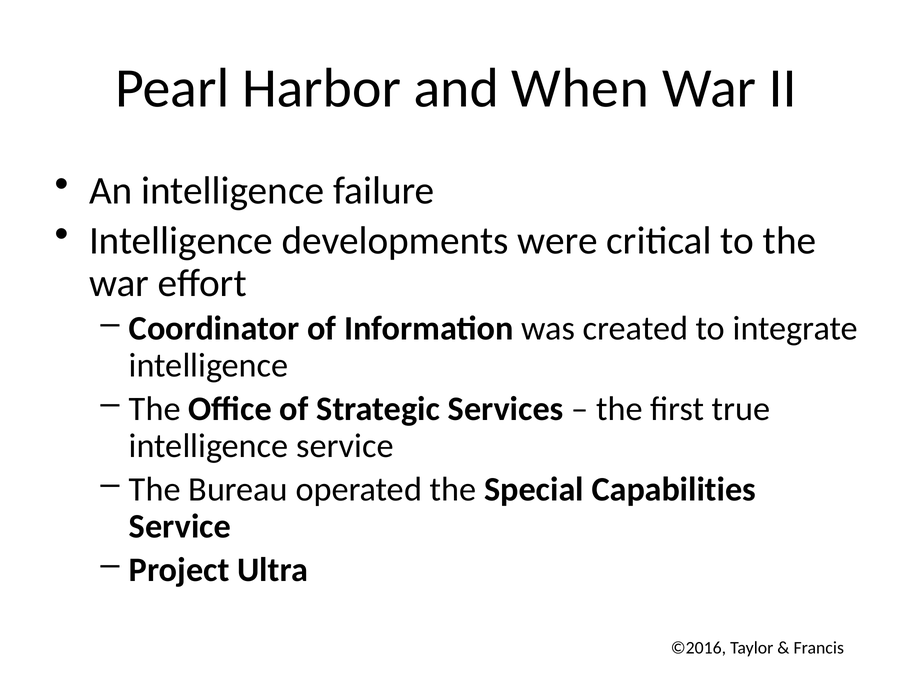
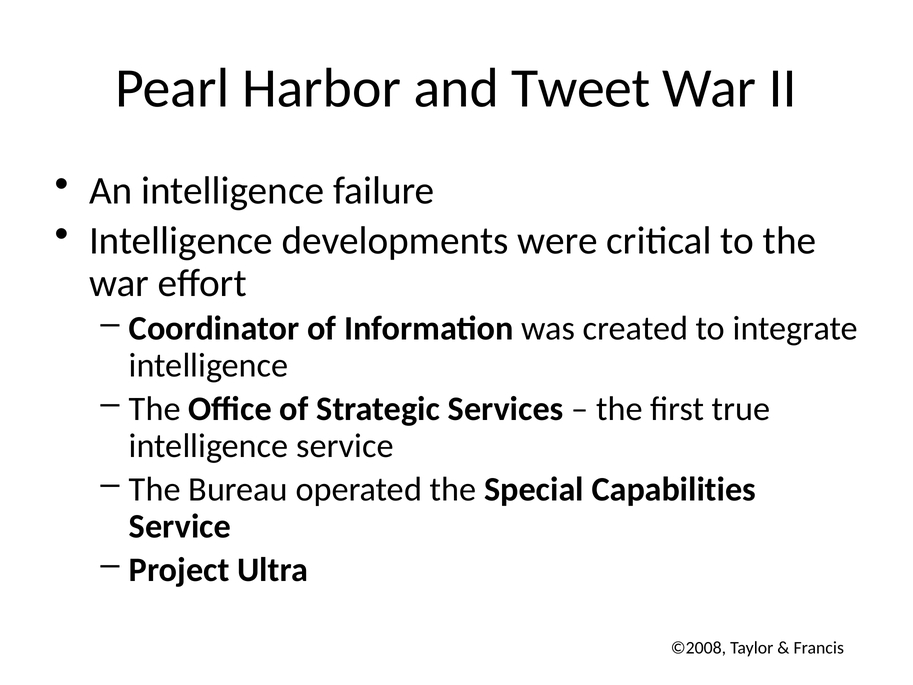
When: When -> Tweet (581, 88)
©2016: ©2016 -> ©2008 (698, 648)
